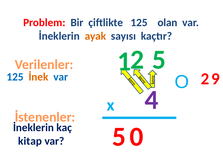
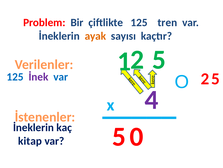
olan: olan -> tren (167, 23)
İnek colour: orange -> purple (38, 77)
9: 9 -> 5 (216, 79)
